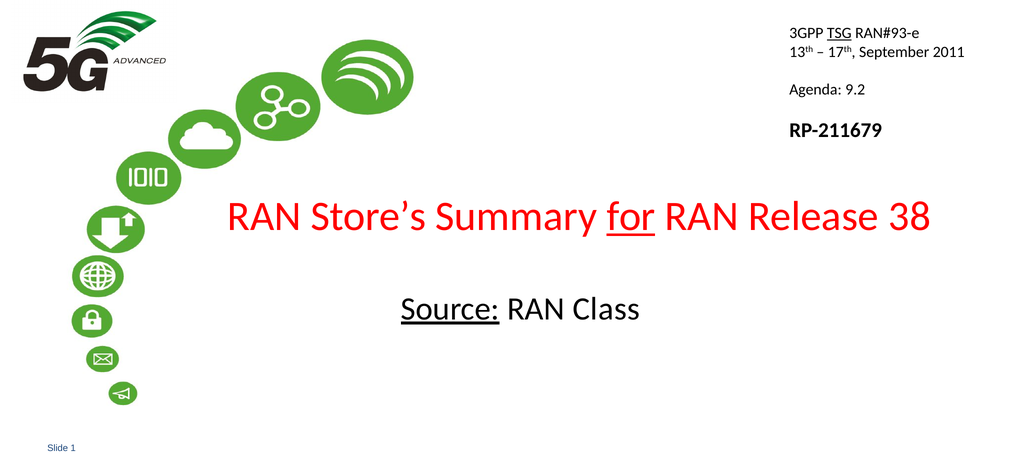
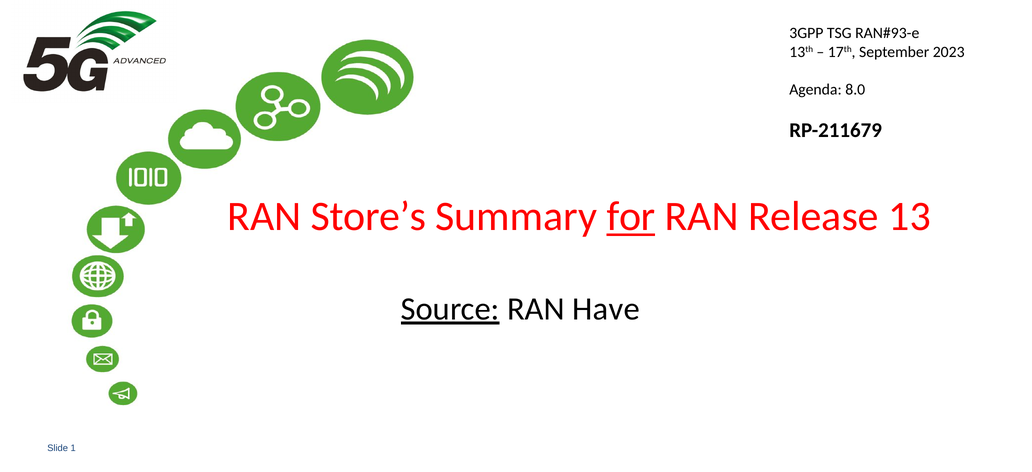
TSG underline: present -> none (839, 33)
2011: 2011 -> 2023 (949, 52)
9.2: 9.2 -> 8.0 (855, 90)
38: 38 -> 13 (909, 217)
Class: Class -> Have (606, 309)
